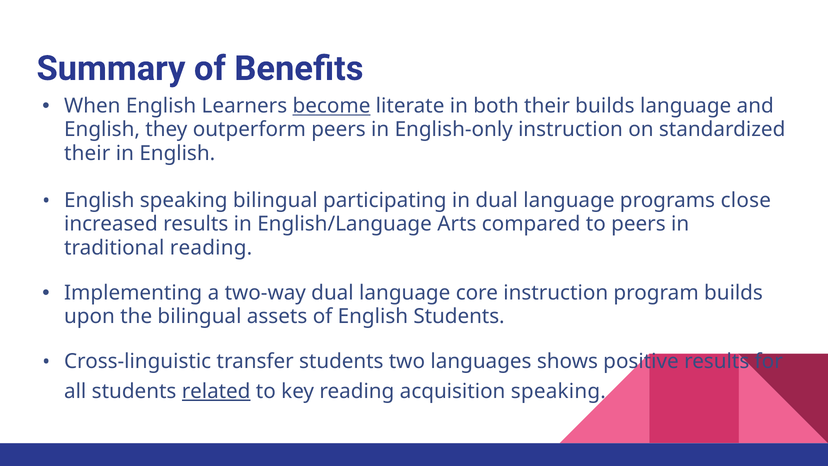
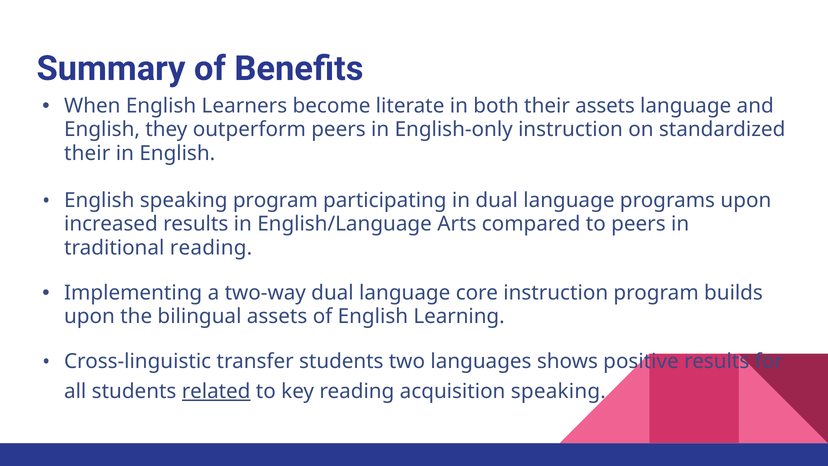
become underline: present -> none (332, 106)
their builds: builds -> assets (605, 106)
speaking bilingual: bilingual -> program (275, 200)
programs close: close -> upon (746, 200)
English Students: Students -> Learning (459, 316)
